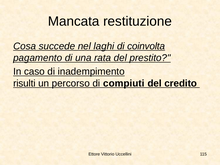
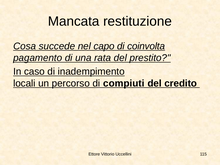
laghi: laghi -> capo (104, 46)
risulti: risulti -> locali (24, 83)
